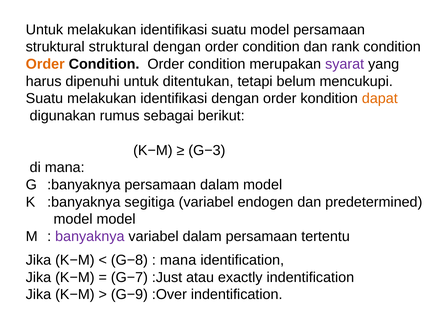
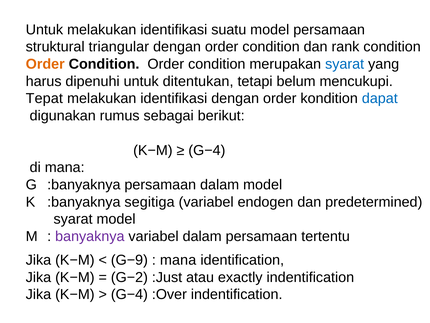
struktural struktural: struktural -> triangular (119, 47)
syarat colour: purple -> blue (345, 64)
Suatu: Suatu -> Tepat (44, 98)
dapat colour: orange -> blue (380, 98)
G−3: G−3 -> G−4 (207, 150)
model: model -> syarat (73, 219)
G−8: G−8 -> G−9 (129, 260)
G−7: G−7 -> G−2 (129, 277)
G−9: G−9 -> G−4 (129, 294)
